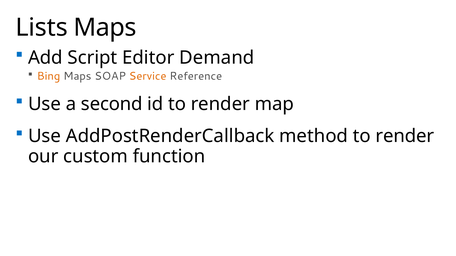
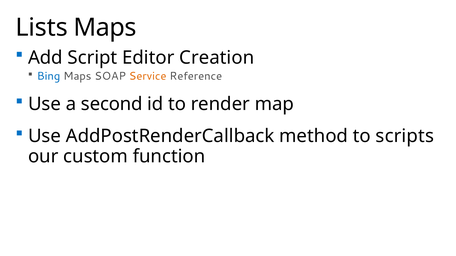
Demand: Demand -> Creation (217, 58)
Bing colour: orange -> blue (49, 76)
method to render: render -> scripts (405, 136)
